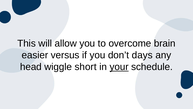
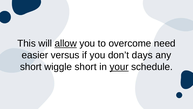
allow underline: none -> present (66, 43)
brain: brain -> need (165, 43)
head: head -> short (31, 67)
